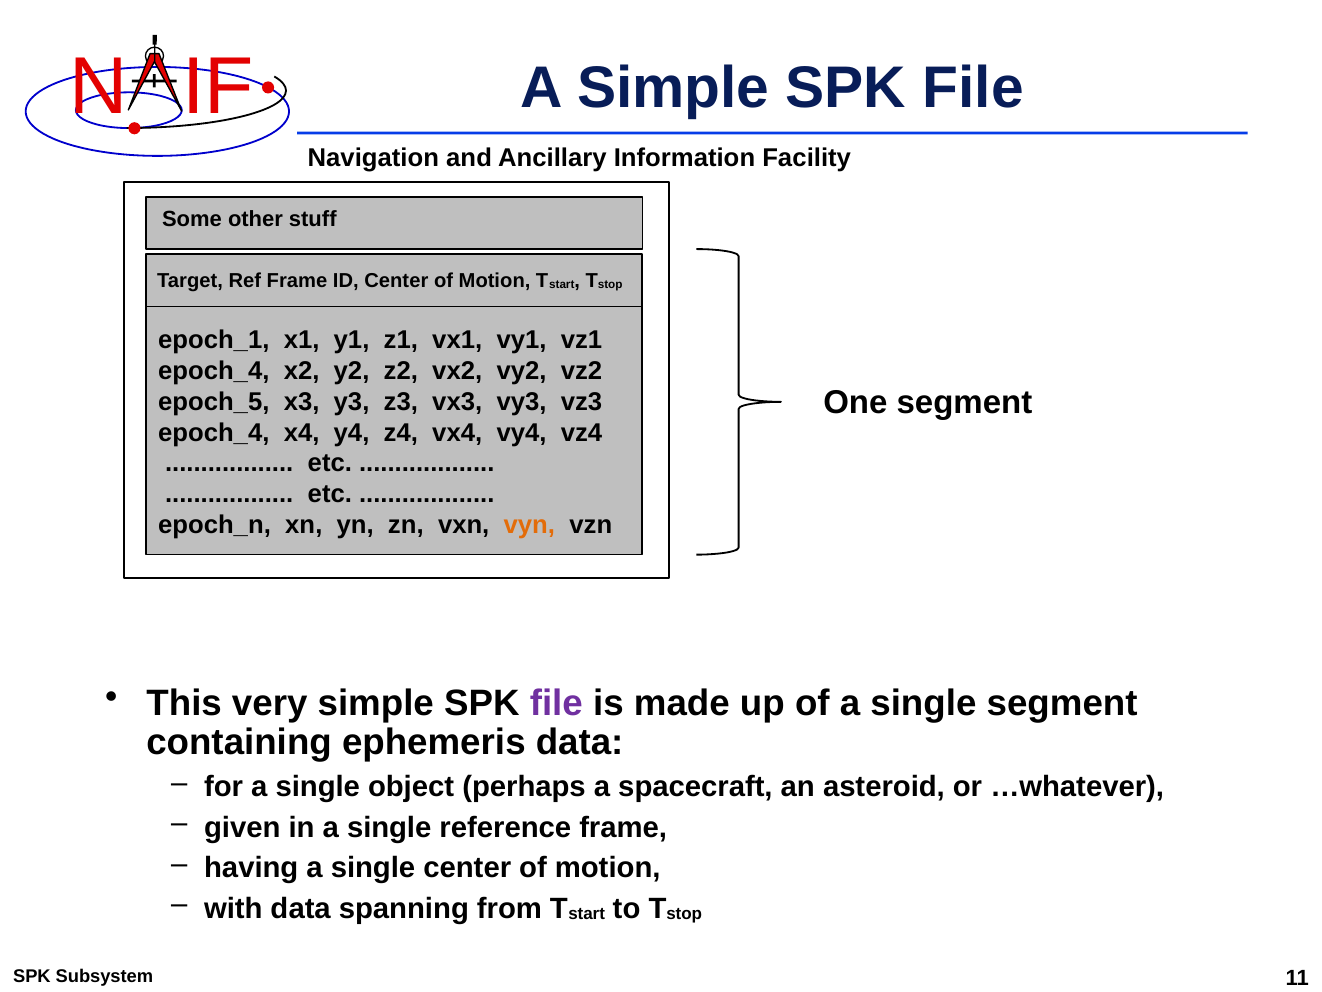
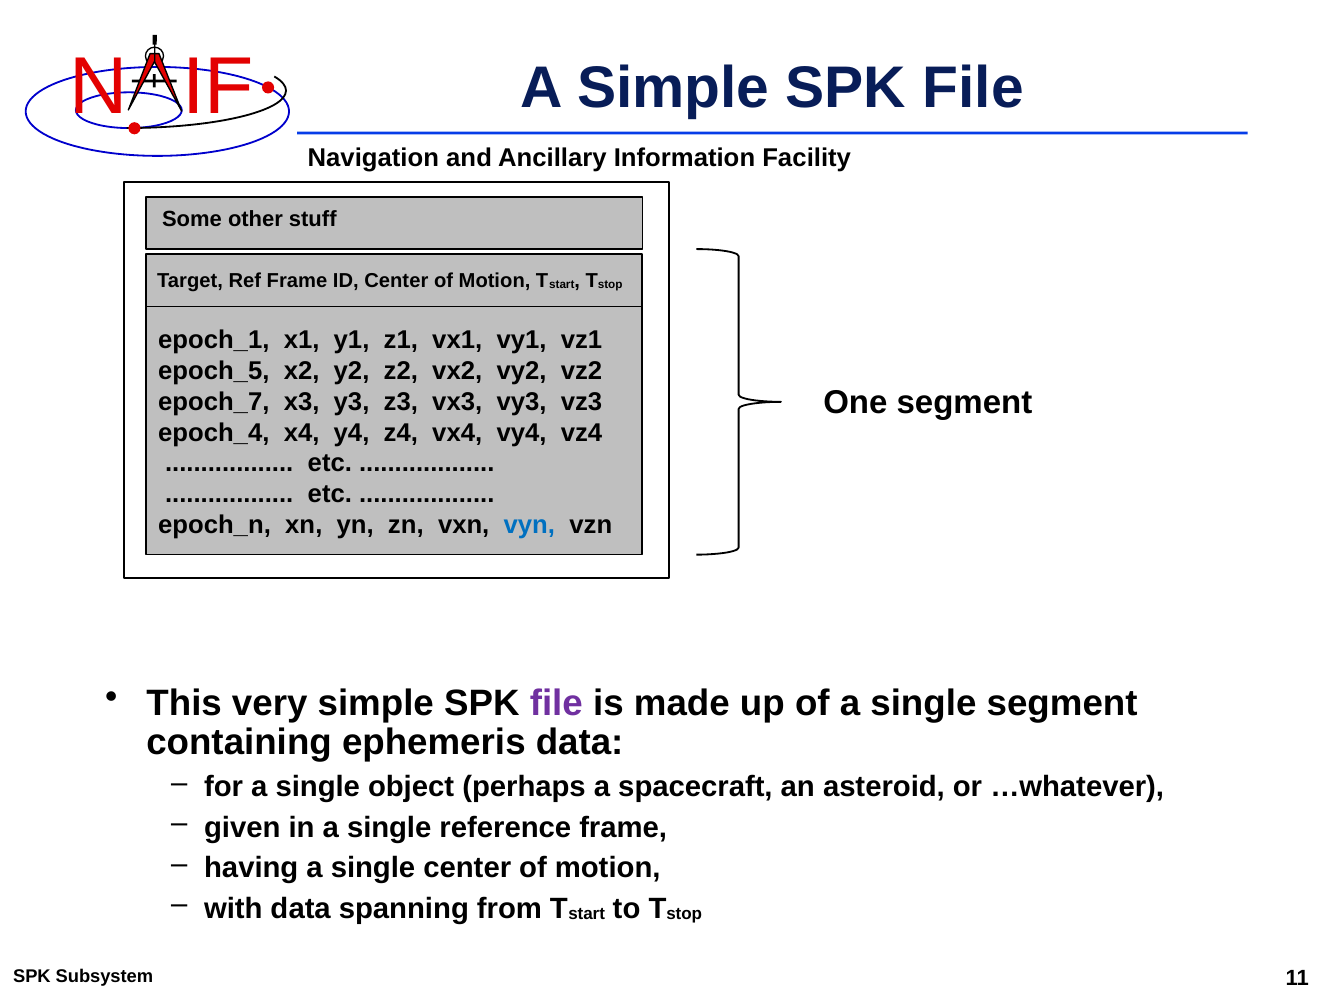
epoch_4: epoch_4 -> epoch_5 (214, 371)
epoch_5: epoch_5 -> epoch_7 (214, 402)
vyn colour: orange -> blue (529, 525)
